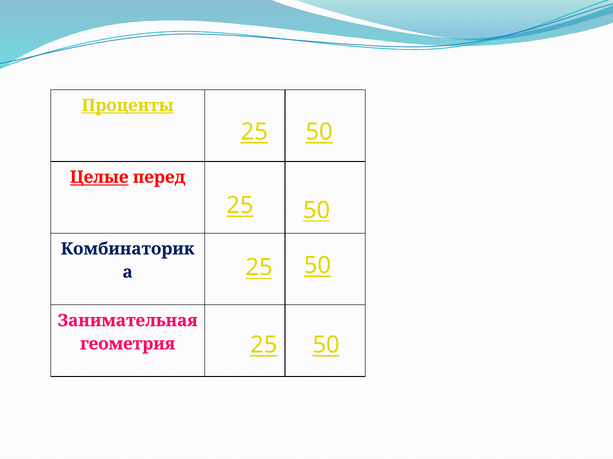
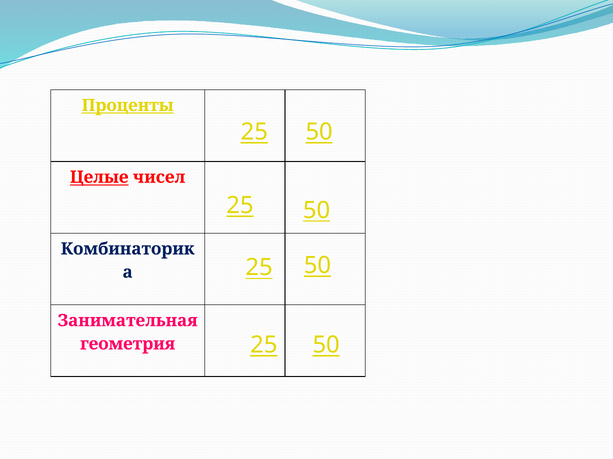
перед: перед -> чисел (159, 177)
